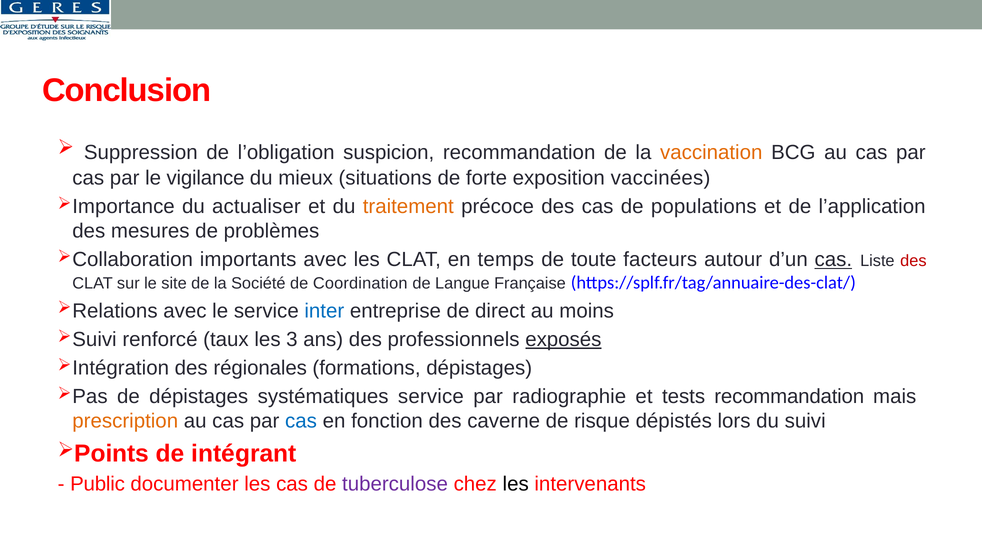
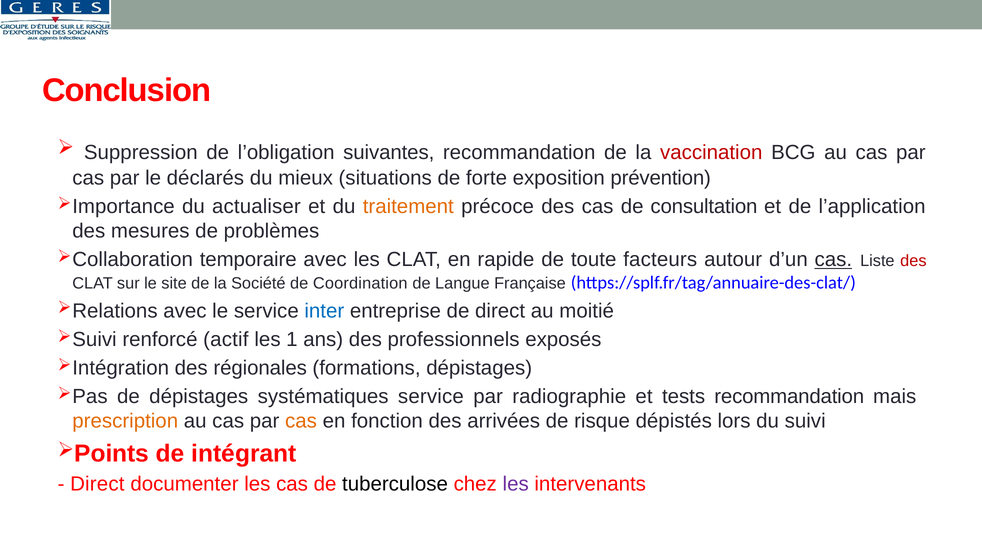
suspicion: suspicion -> suivantes (389, 153)
vaccination colour: orange -> red (711, 153)
vigilance: vigilance -> déclarés (205, 178)
vaccinées: vaccinées -> prévention (661, 178)
populations: populations -> consultation (704, 207)
importants: importants -> temporaire (248, 260)
temps: temps -> rapide (506, 260)
moins: moins -> moitié (587, 311)
taux: taux -> actif (226, 340)
3: 3 -> 1 (292, 340)
exposés underline: present -> none (563, 340)
cas colour: blue -> orange (301, 422)
caverne: caverne -> arrivées (504, 422)
Public: Public -> Direct (97, 485)
tuberculose colour: purple -> black (395, 485)
les colour: black -> purple (516, 485)
